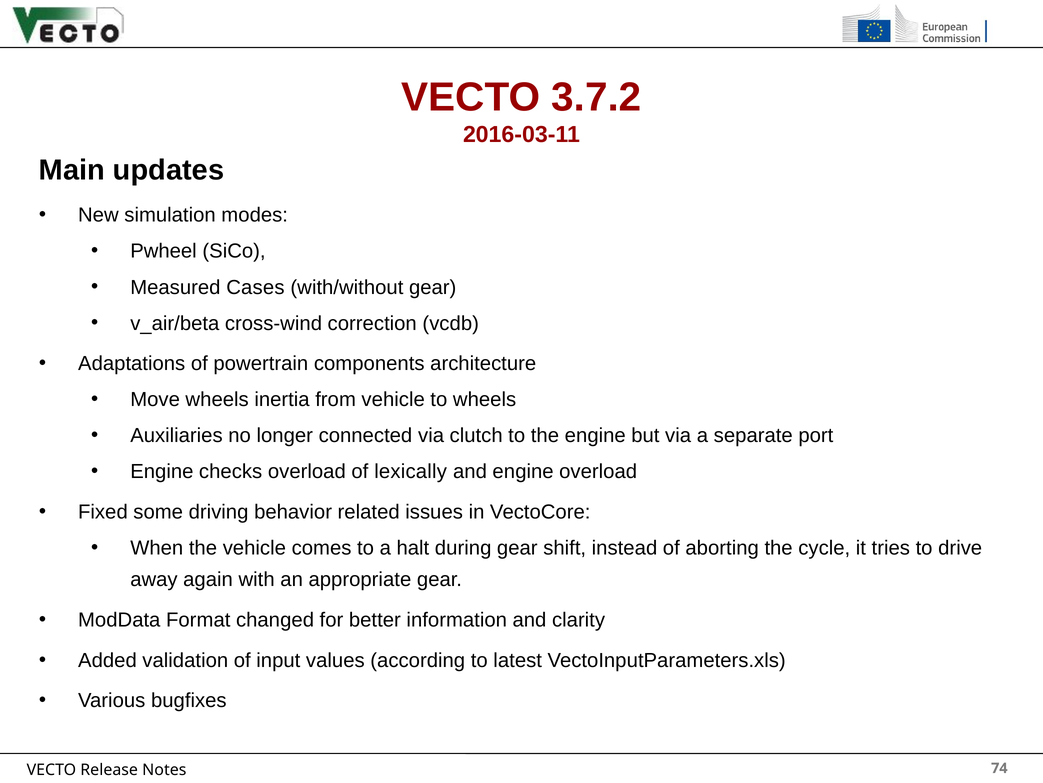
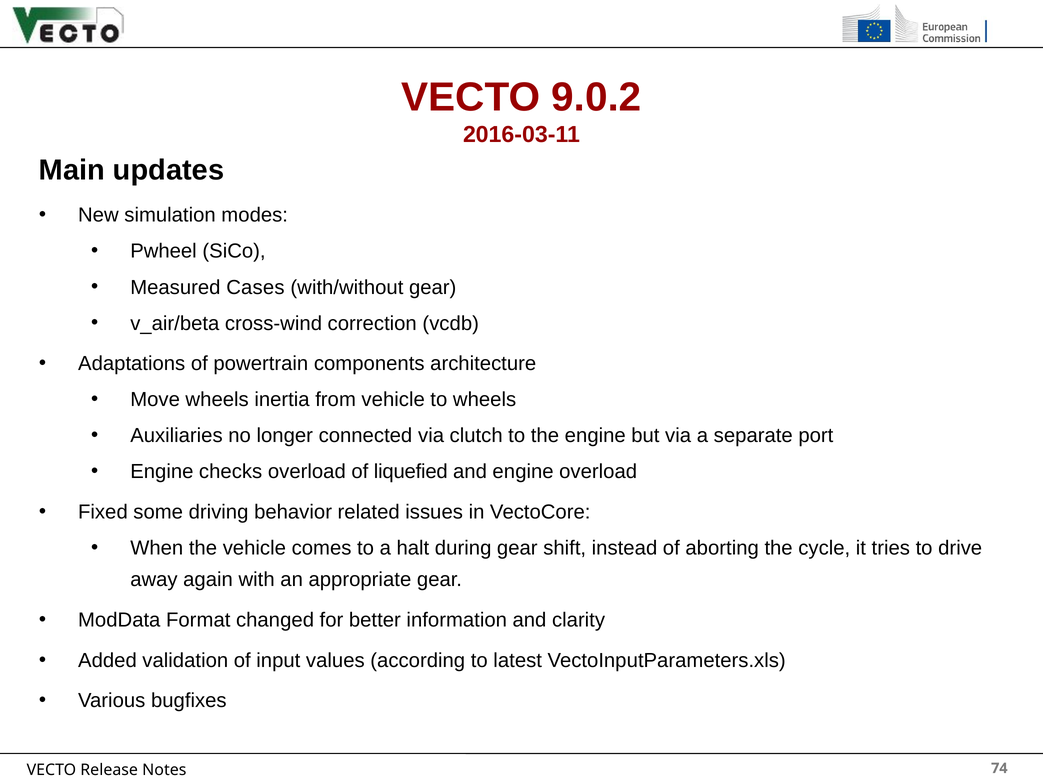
3.7.2: 3.7.2 -> 9.0.2 (596, 97)
lexically: lexically -> liquefied (411, 471)
